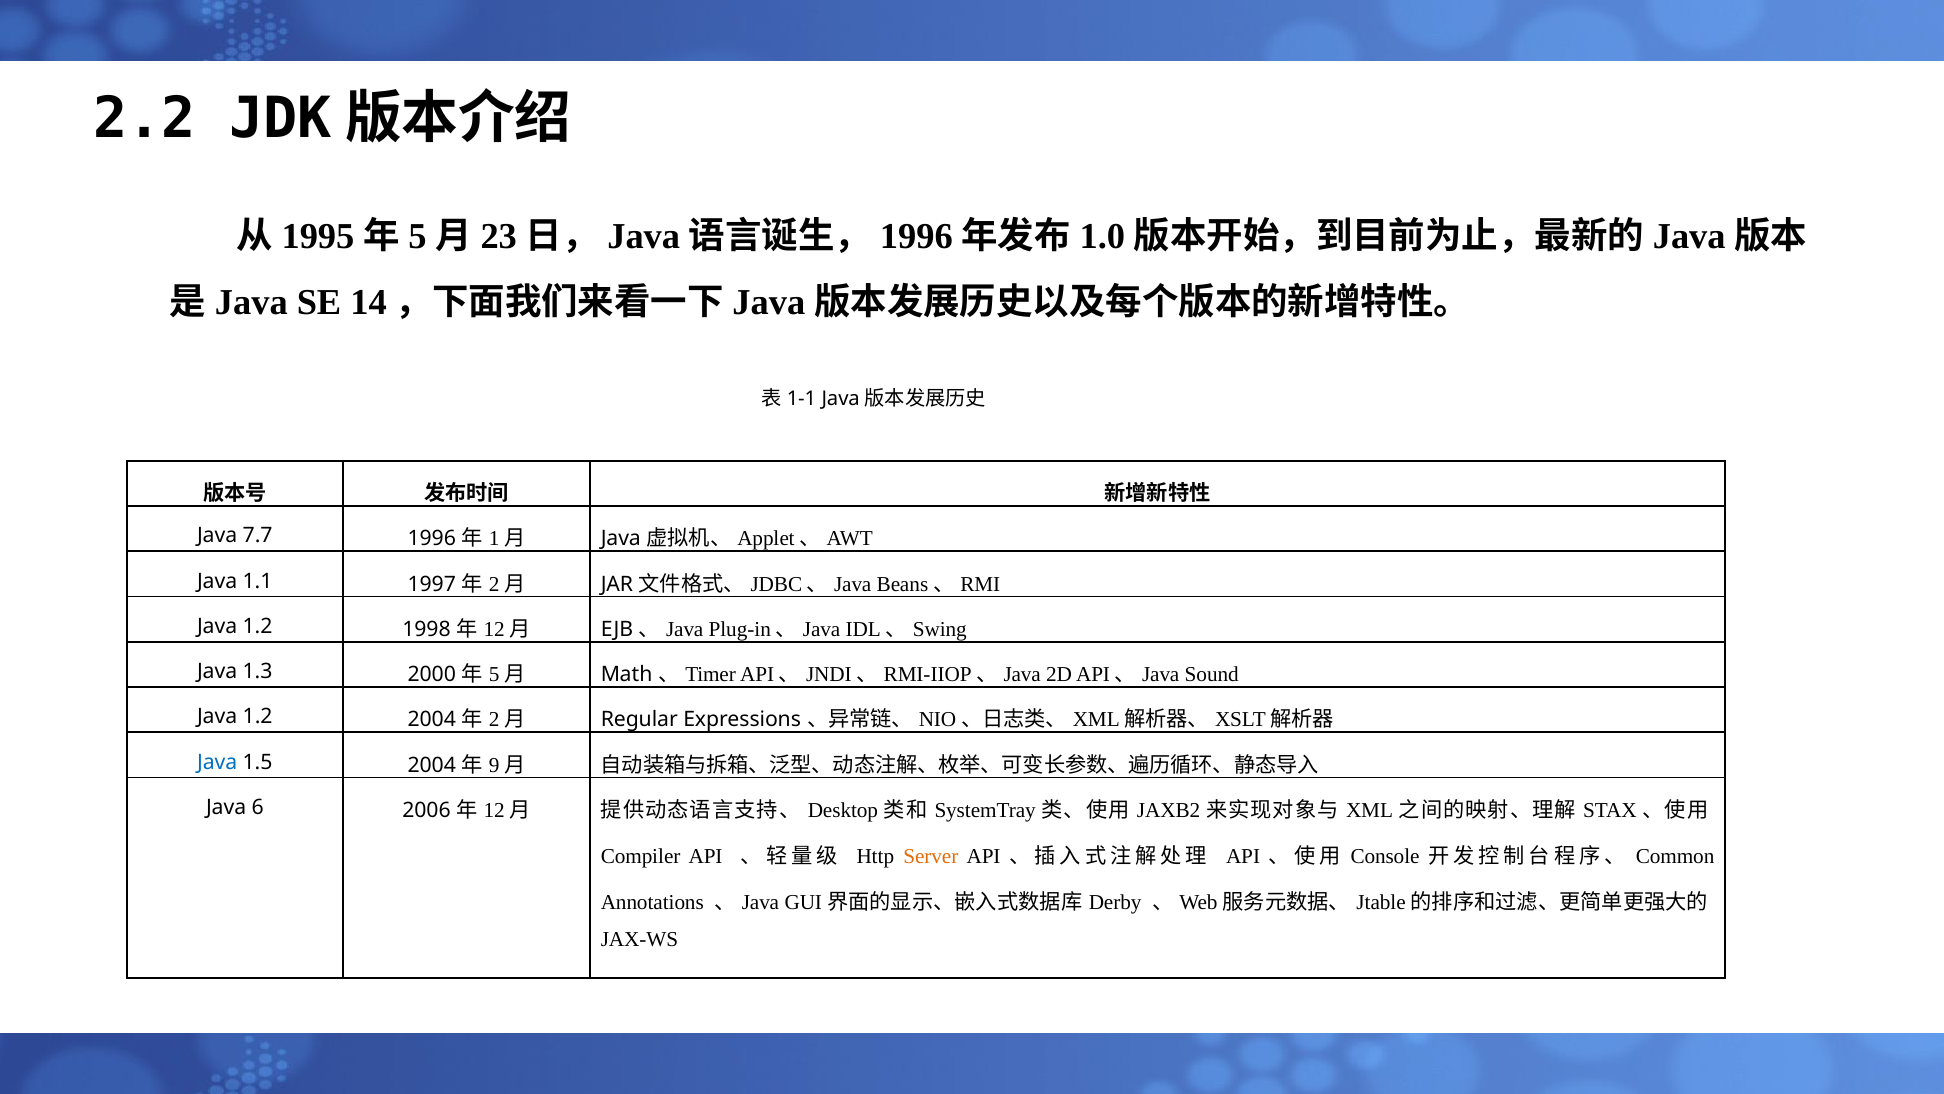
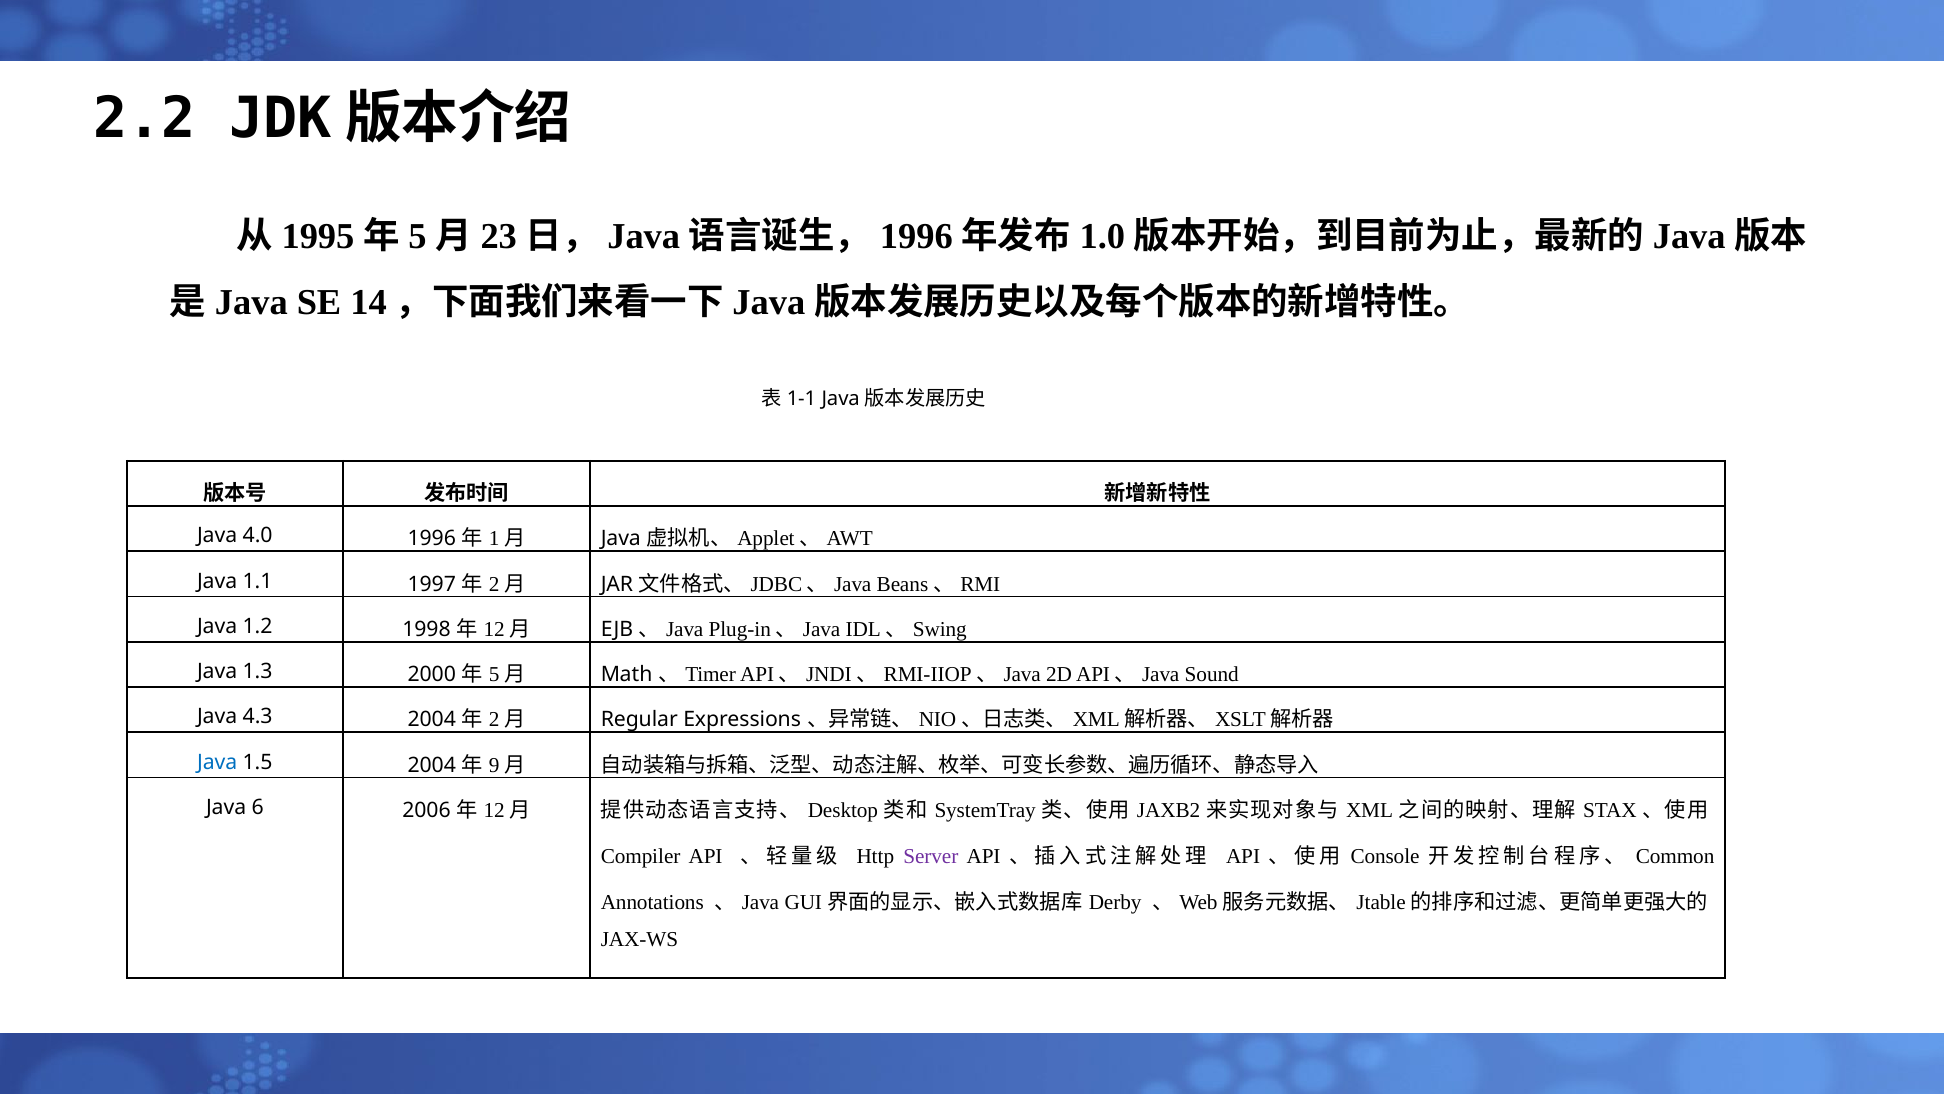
7.7: 7.7 -> 4.0 (258, 536)
1.2: 1.2 -> 4.3 (258, 717)
Server colour: orange -> purple (931, 856)
